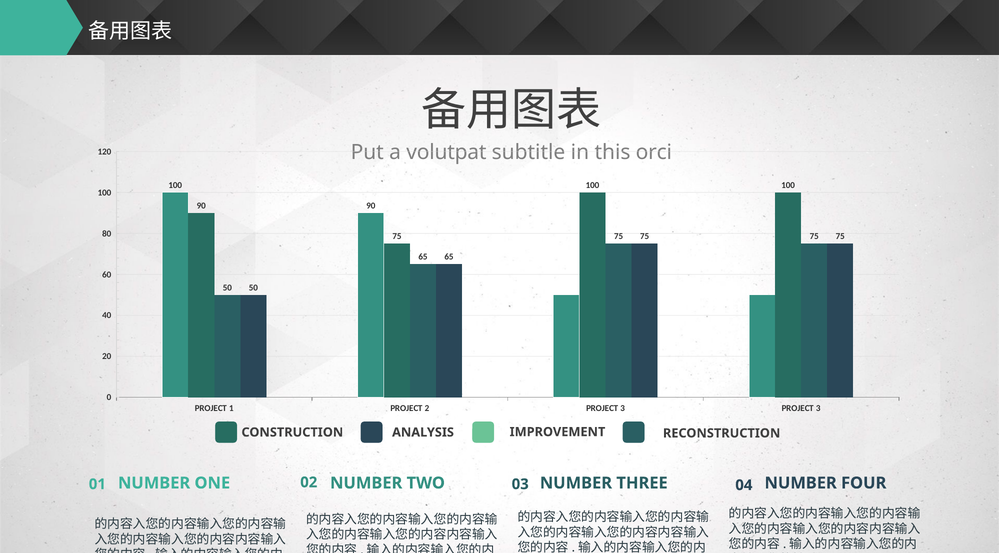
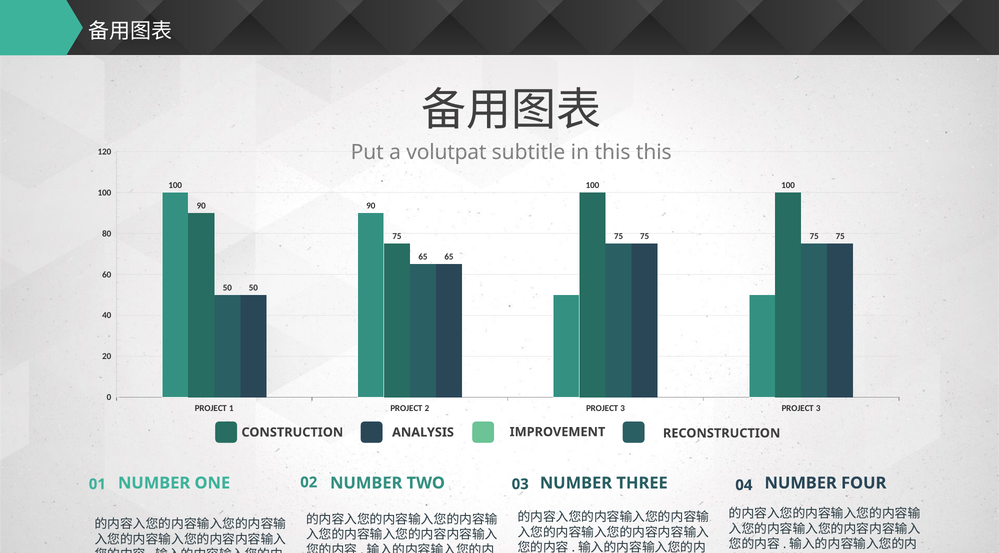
this orci: orci -> this (654, 152)
